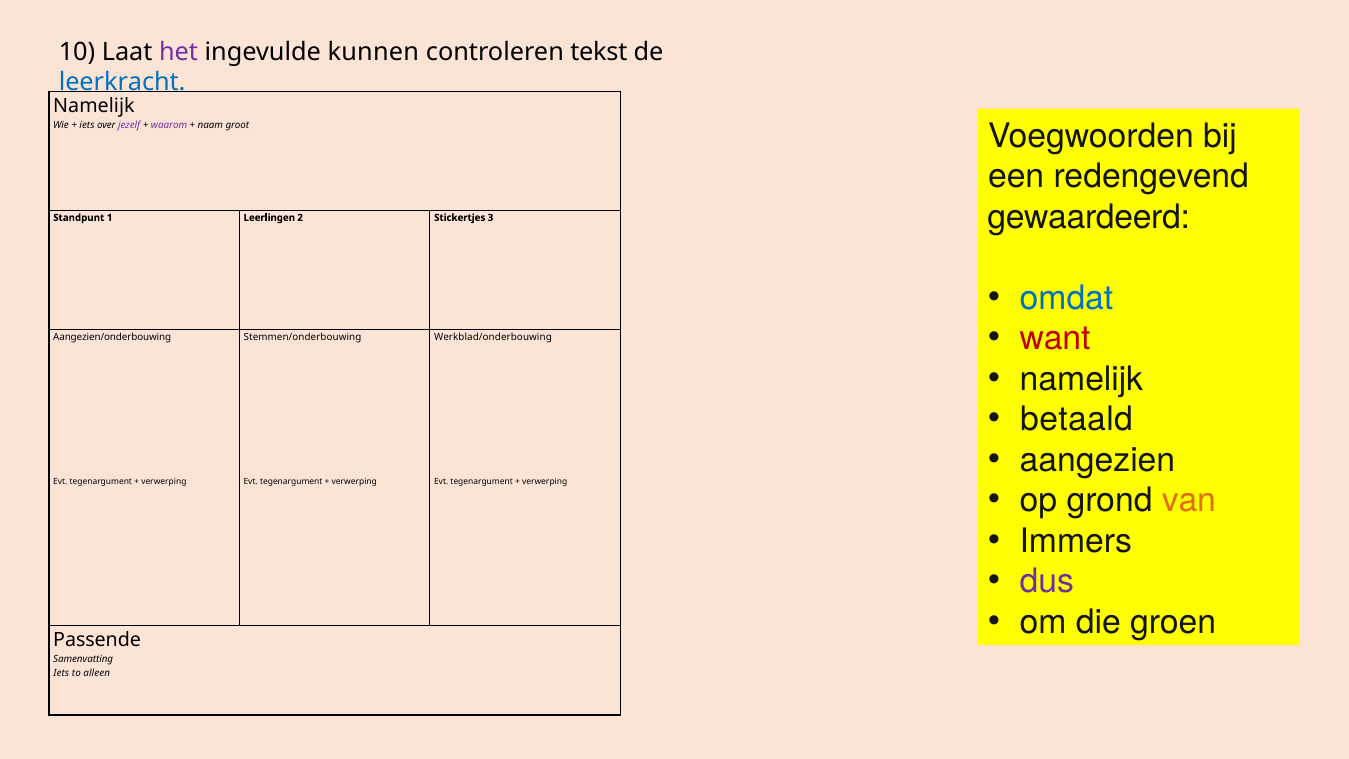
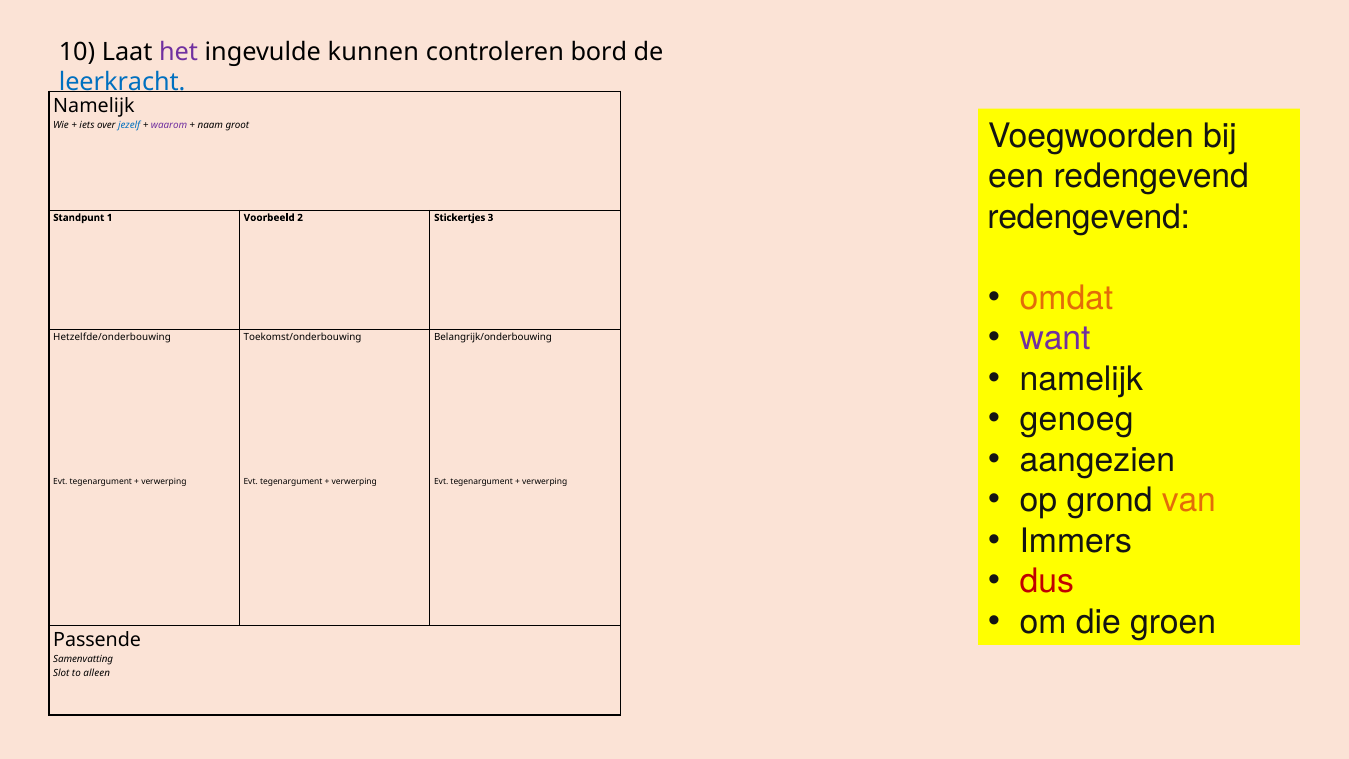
tekst: tekst -> bord (599, 52)
jezelf colour: purple -> blue (129, 125)
gewaardeerd: gewaardeerd -> redengevend (1089, 217)
Leerlingen: Leerlingen -> Voorbeeld (269, 218)
omdat colour: blue -> orange (1067, 298)
want colour: red -> purple (1055, 339)
Aangezien/onderbouwing: Aangezien/onderbouwing -> Hetzelfde/onderbouwing (112, 337)
Stemmen/onderbouwing: Stemmen/onderbouwing -> Toekomst/onderbouwing (303, 337)
Werkblad/onderbouwing: Werkblad/onderbouwing -> Belangrijk/onderbouwing (493, 337)
betaald: betaald -> genoeg (1077, 419)
dus colour: purple -> red (1047, 581)
Iets: Iets -> Slot (61, 673)
